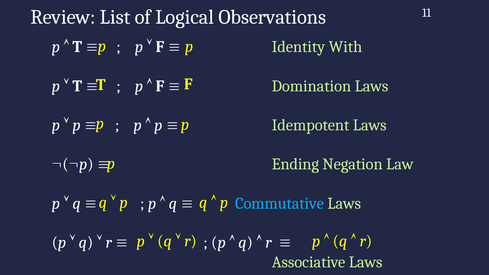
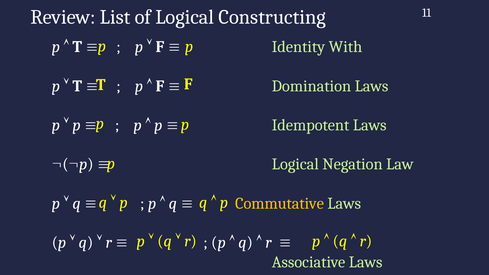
Observations: Observations -> Constructing (272, 17)
Ending: Ending -> Logical (295, 164)
Commutative colour: light blue -> yellow (280, 203)
